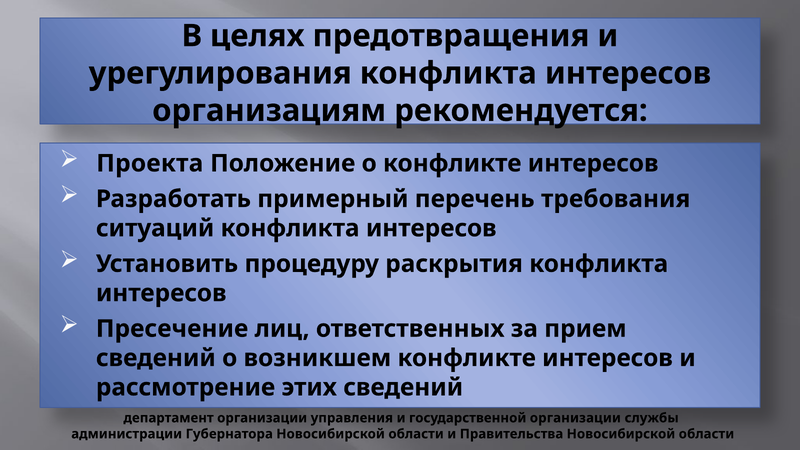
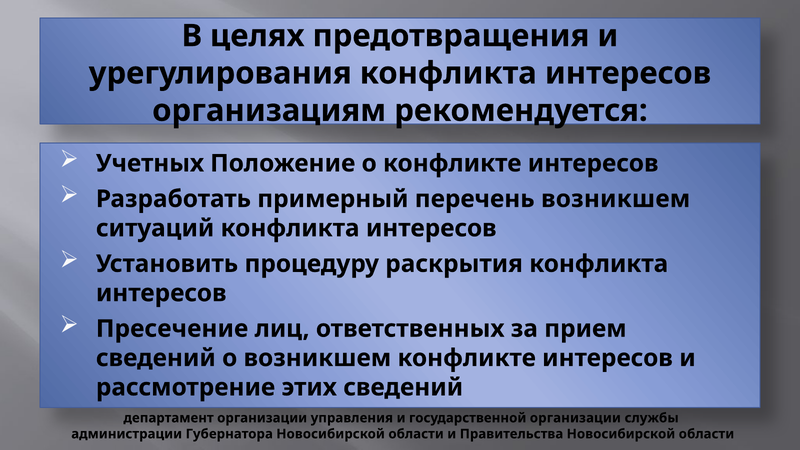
Проекта: Проекта -> Учетных (150, 163)
перечень требования: требования -> возникшем (616, 199)
